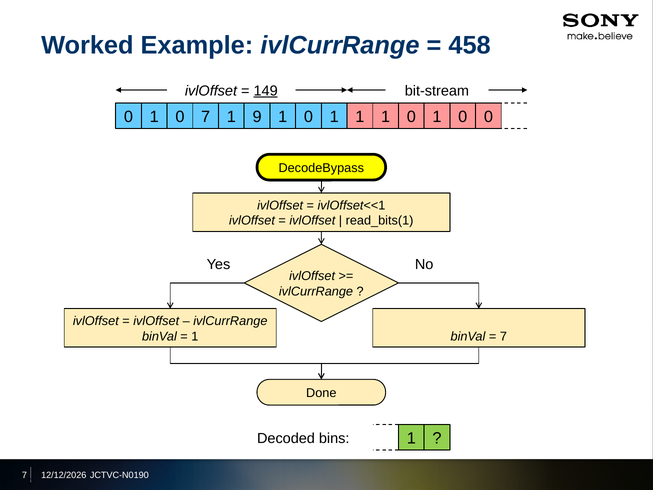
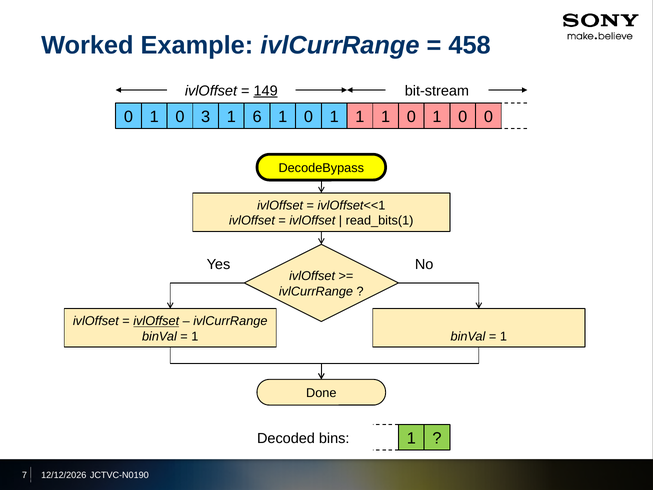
0 7: 7 -> 3 (206, 117)
9: 9 -> 6 (257, 117)
ivlOffset underline: none -> present (156, 321)
7: 7 -> 1 (503, 336)
